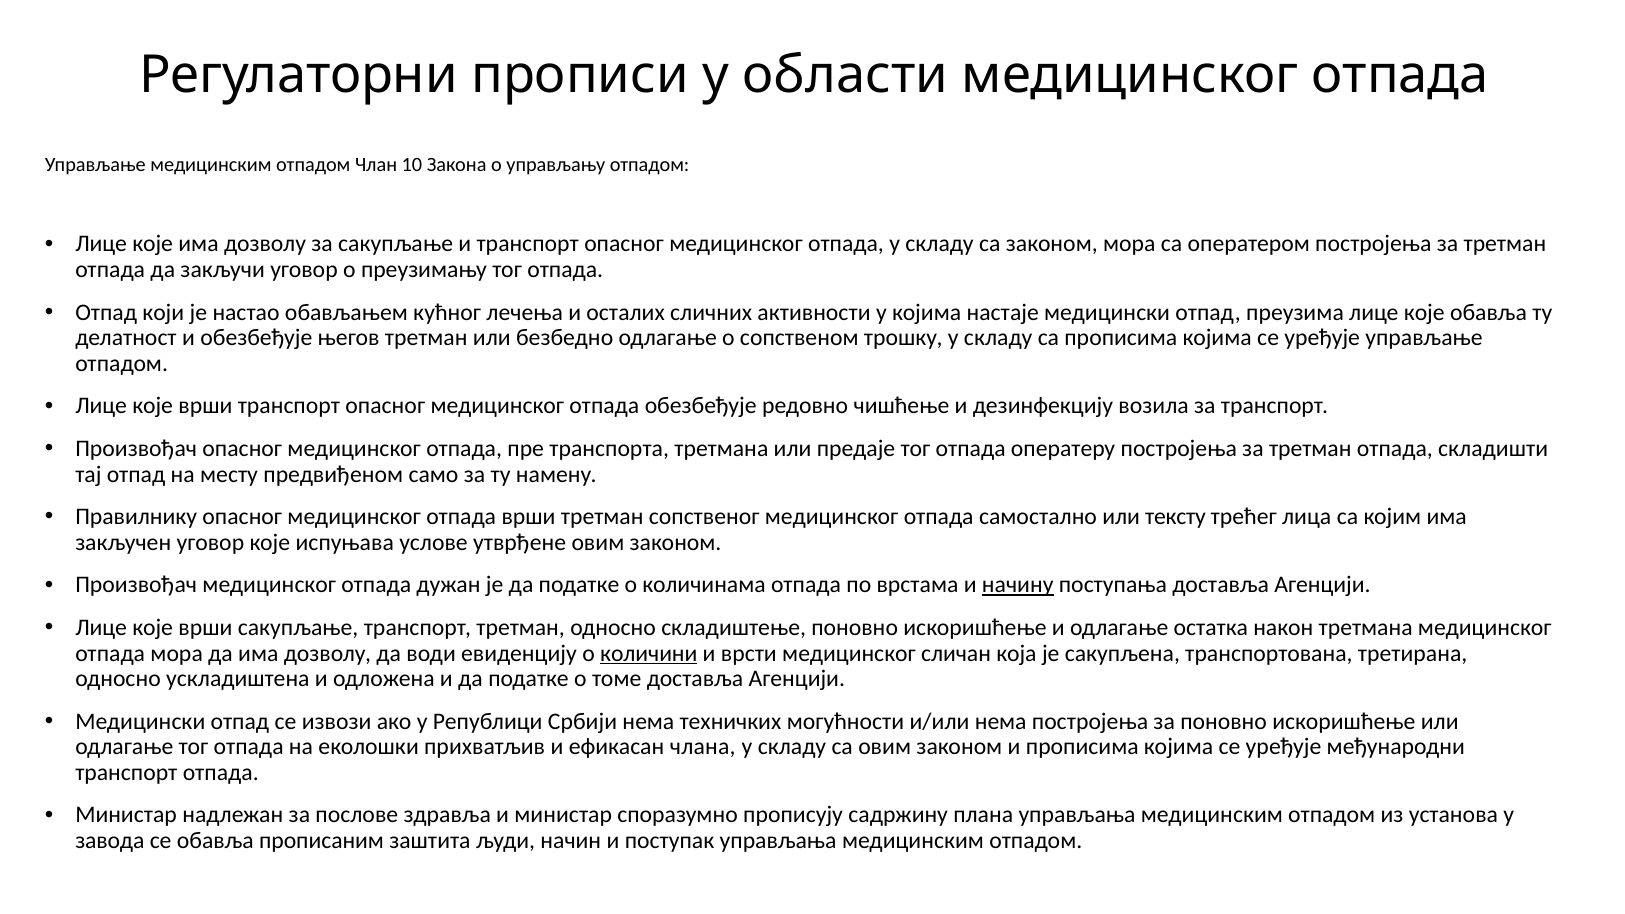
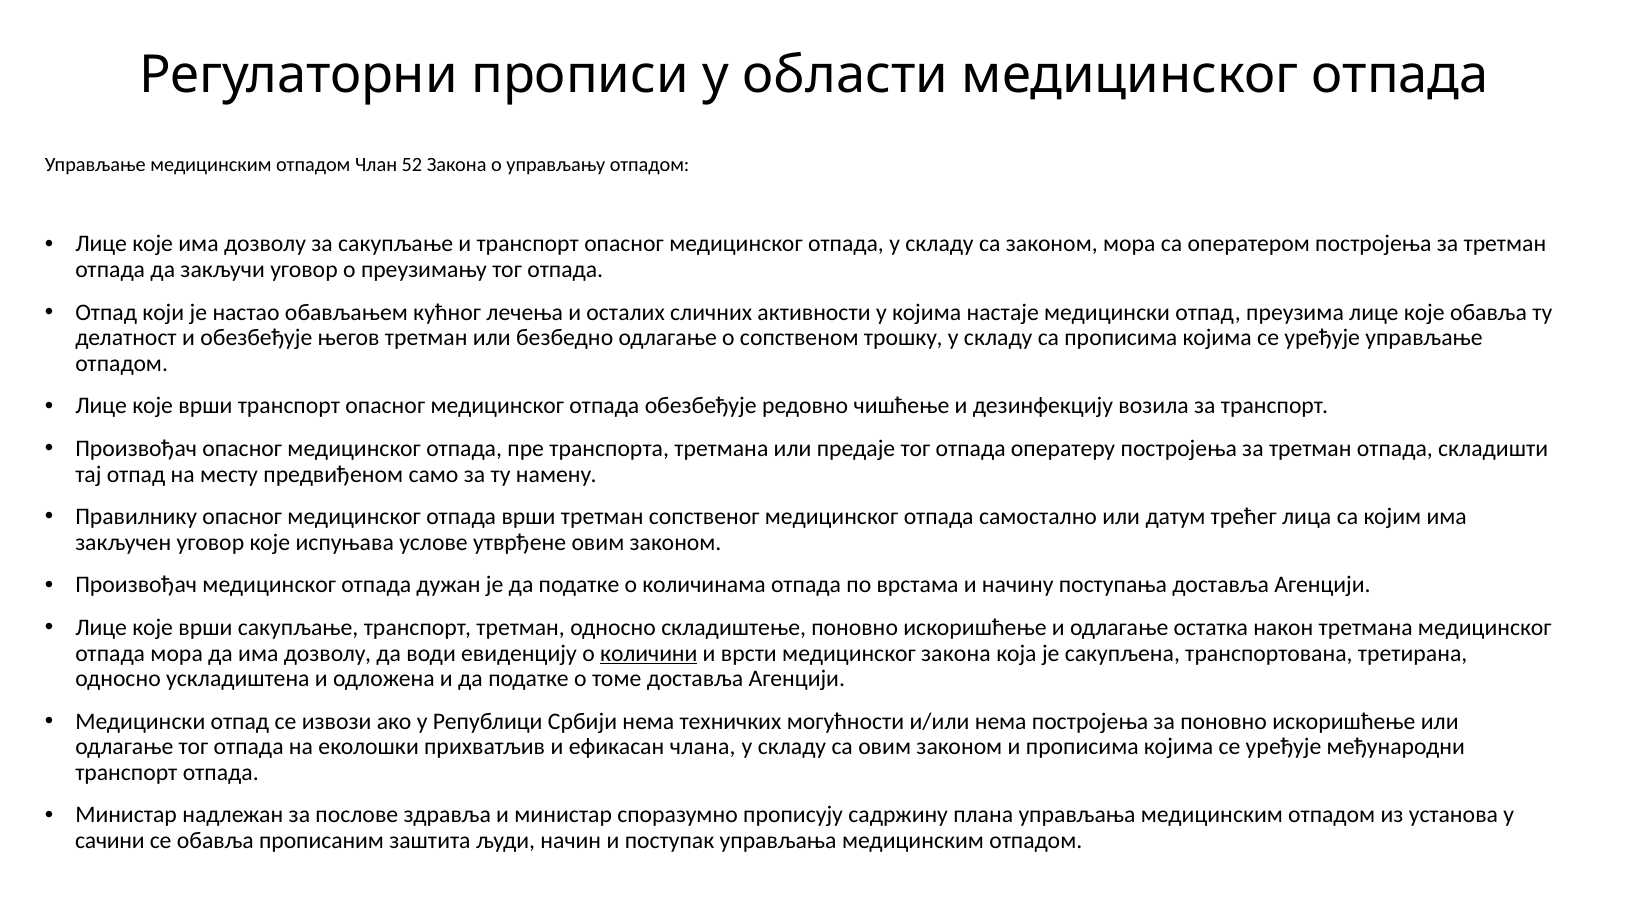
10: 10 -> 52 (412, 165)
тексту: тексту -> датум (1175, 517)
начину underline: present -> none (1018, 585)
медицинског сличан: сличан -> закона (956, 653)
завода: завода -> сачини (110, 841)
